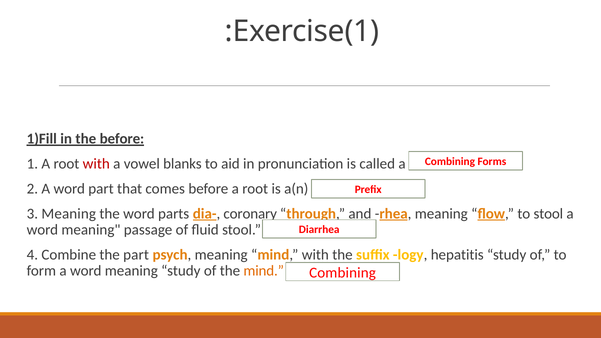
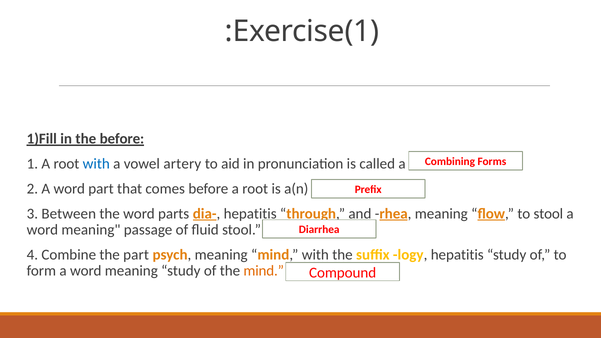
with colour: red -> blue (96, 164)
blanks: blanks -> artery (182, 164)
3 Meaning: Meaning -> Between (69, 214)
dia- coronary: coronary -> hepatitis (250, 214)
Combining: Combining -> Compound (343, 273)
